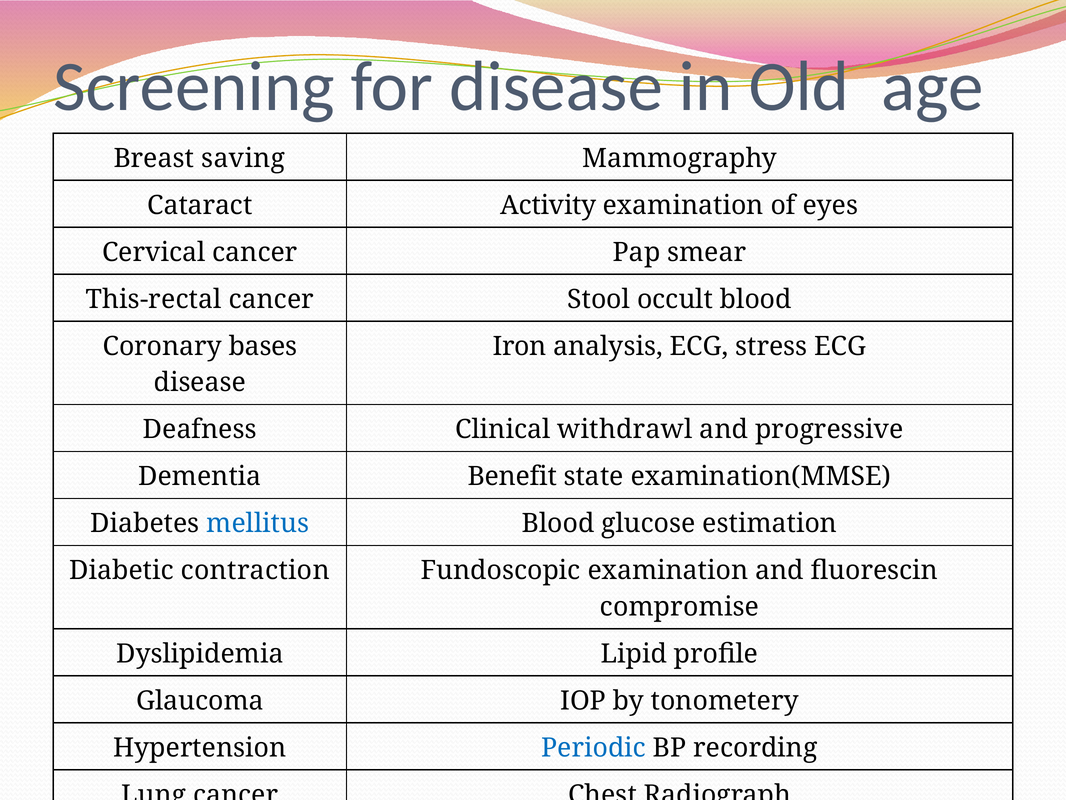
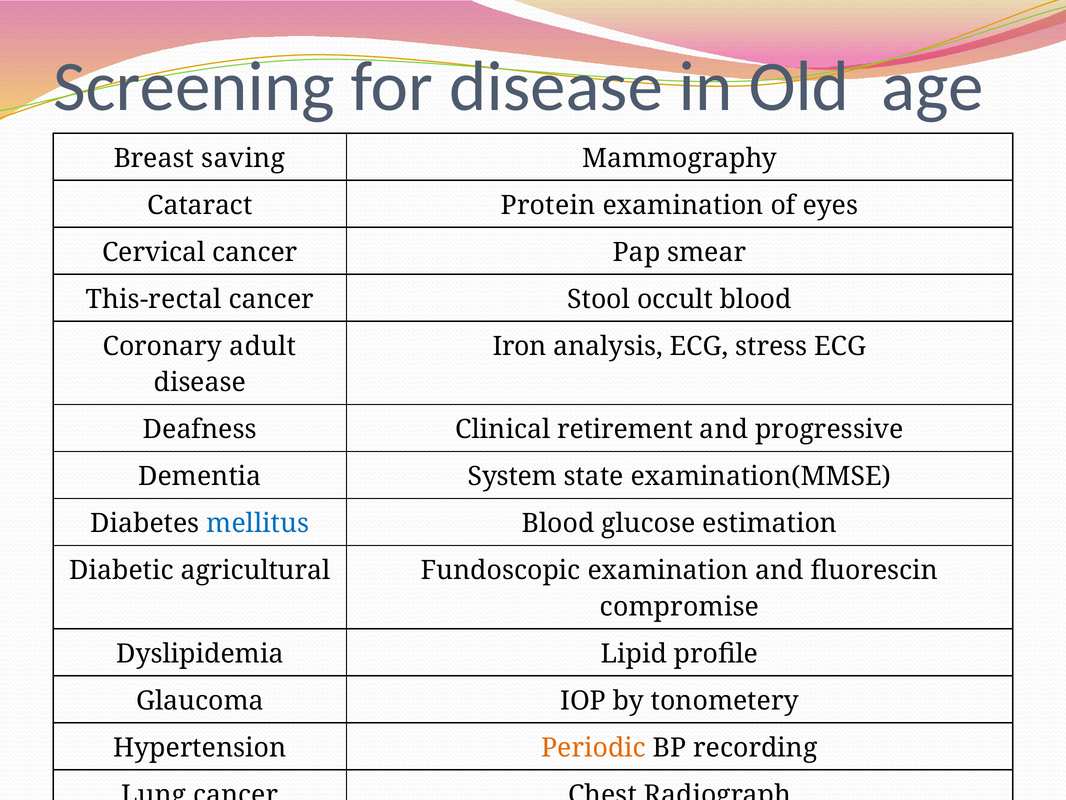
Activity: Activity -> Protein (548, 205)
bases: bases -> adult (263, 346)
withdrawl: withdrawl -> retirement (625, 429)
Benefit: Benefit -> System (512, 476)
contraction: contraction -> agricultural (256, 570)
Periodic colour: blue -> orange (594, 747)
